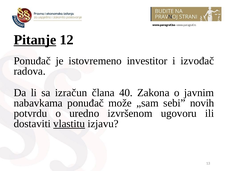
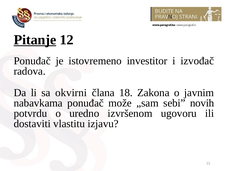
izračun: izračun -> okvirni (71, 93)
40: 40 -> 18 (126, 93)
vlastitu underline: present -> none (69, 124)
